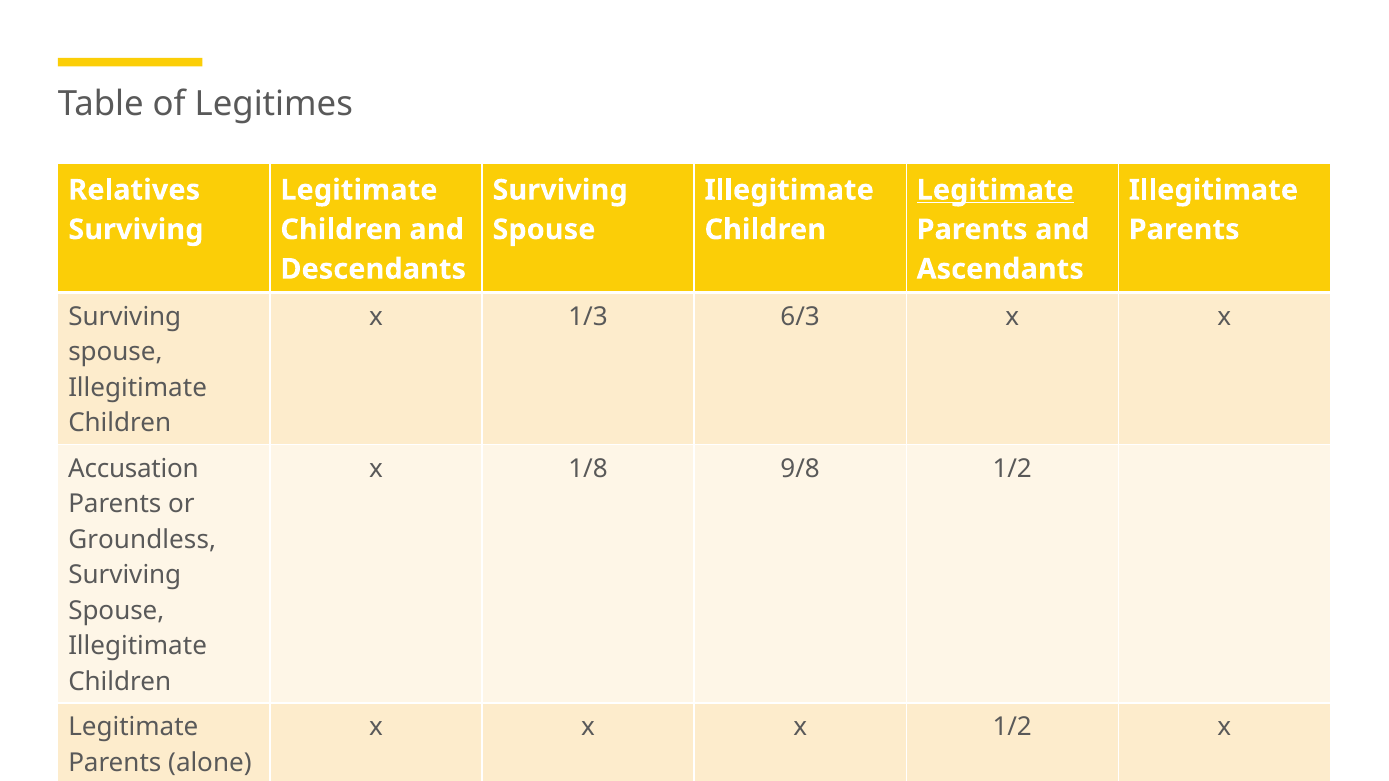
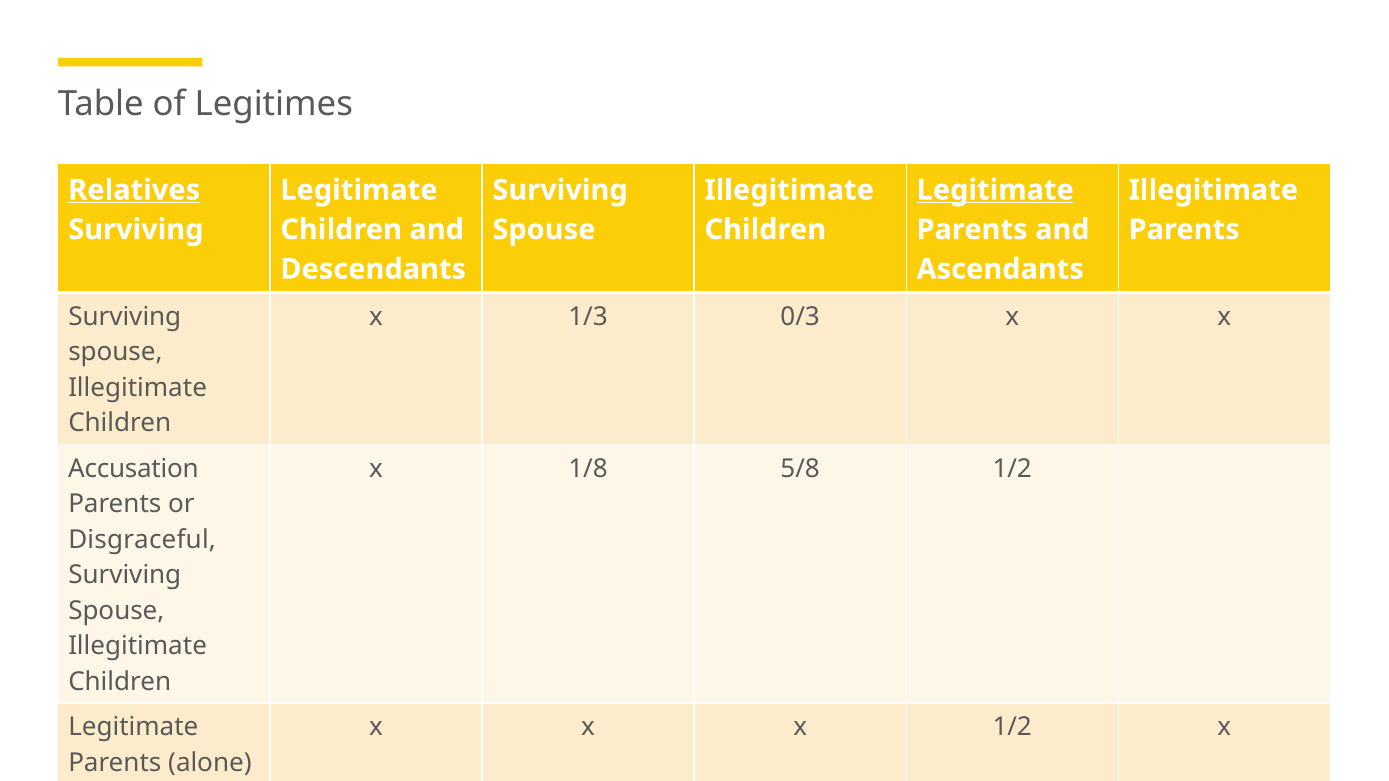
Relatives underline: none -> present (134, 190)
6/3: 6/3 -> 0/3 (800, 317)
9/8: 9/8 -> 5/8 (800, 469)
Groundless: Groundless -> Disgraceful (142, 540)
